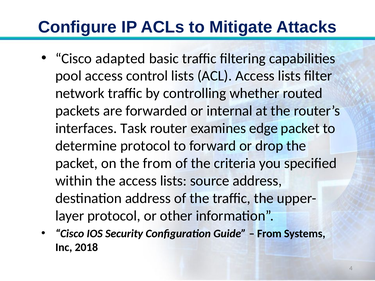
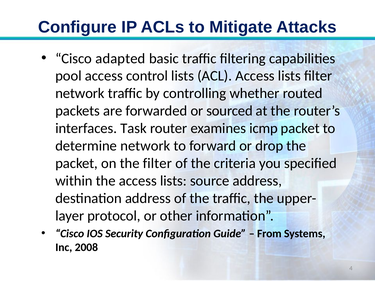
internal: internal -> sourced (230, 111)
edge: edge -> icmp (263, 129)
determine protocol: protocol -> network (145, 146)
the from: from -> filter (157, 164)
2018: 2018 -> 2008 (86, 248)
